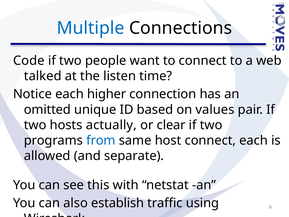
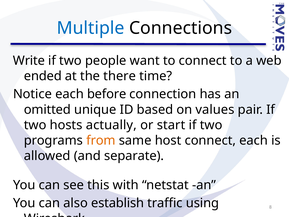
Code: Code -> Write (29, 61)
talked: talked -> ended (43, 76)
listen: listen -> there (120, 76)
higher: higher -> before (107, 94)
clear: clear -> start (171, 125)
from colour: blue -> orange (101, 140)
